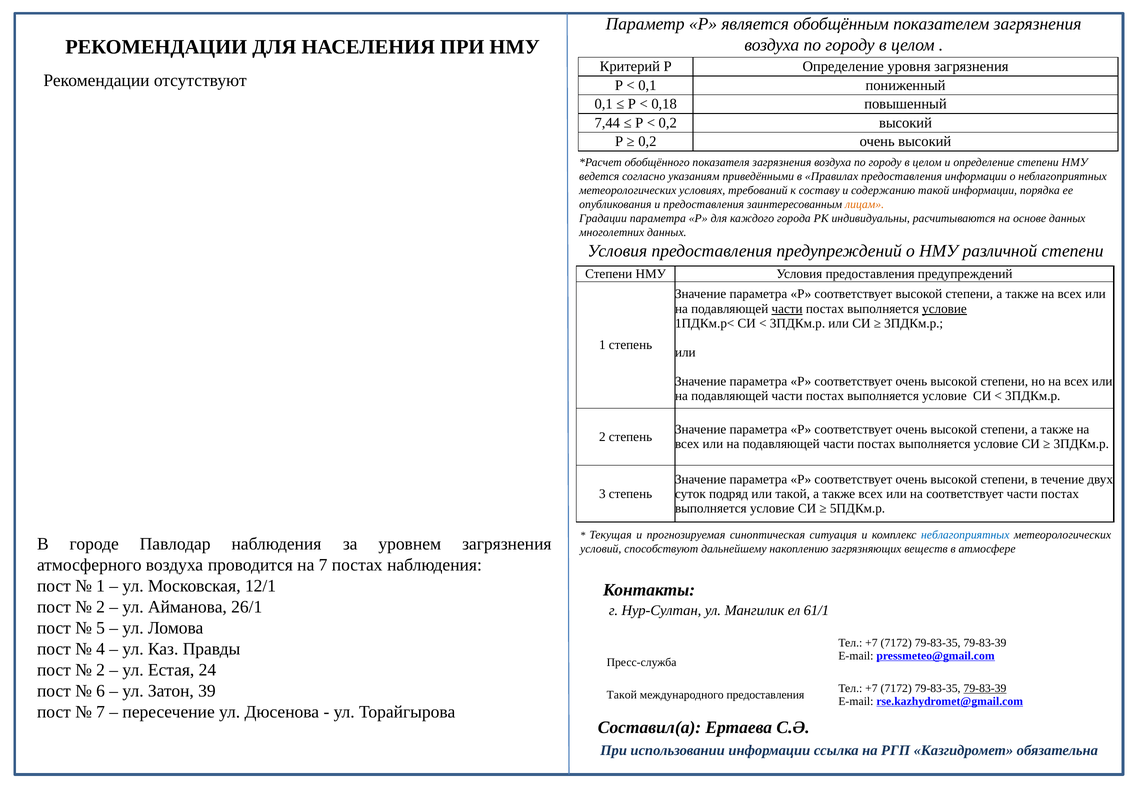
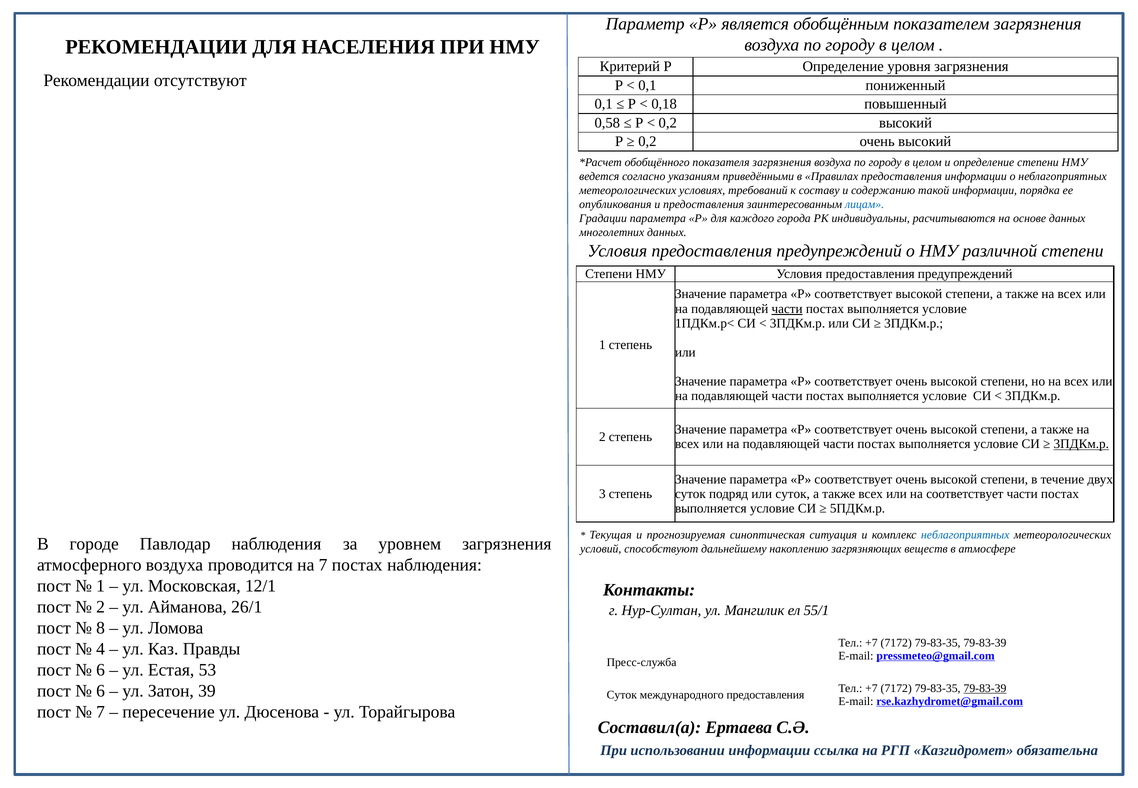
7,44: 7,44 -> 0,58 (607, 123)
лицам colour: orange -> blue (865, 204)
условие underline: present -> none (944, 309)
3ПДКм.р underline: none -> present (1081, 444)
или такой: такой -> суток (793, 494)
61/1: 61/1 -> 55/1 (816, 610)
5: 5 -> 8 (101, 628)
2: 2 -> 6 (101, 670)
24: 24 -> 53 (207, 670)
Такой: Такой -> Суток (622, 695)
